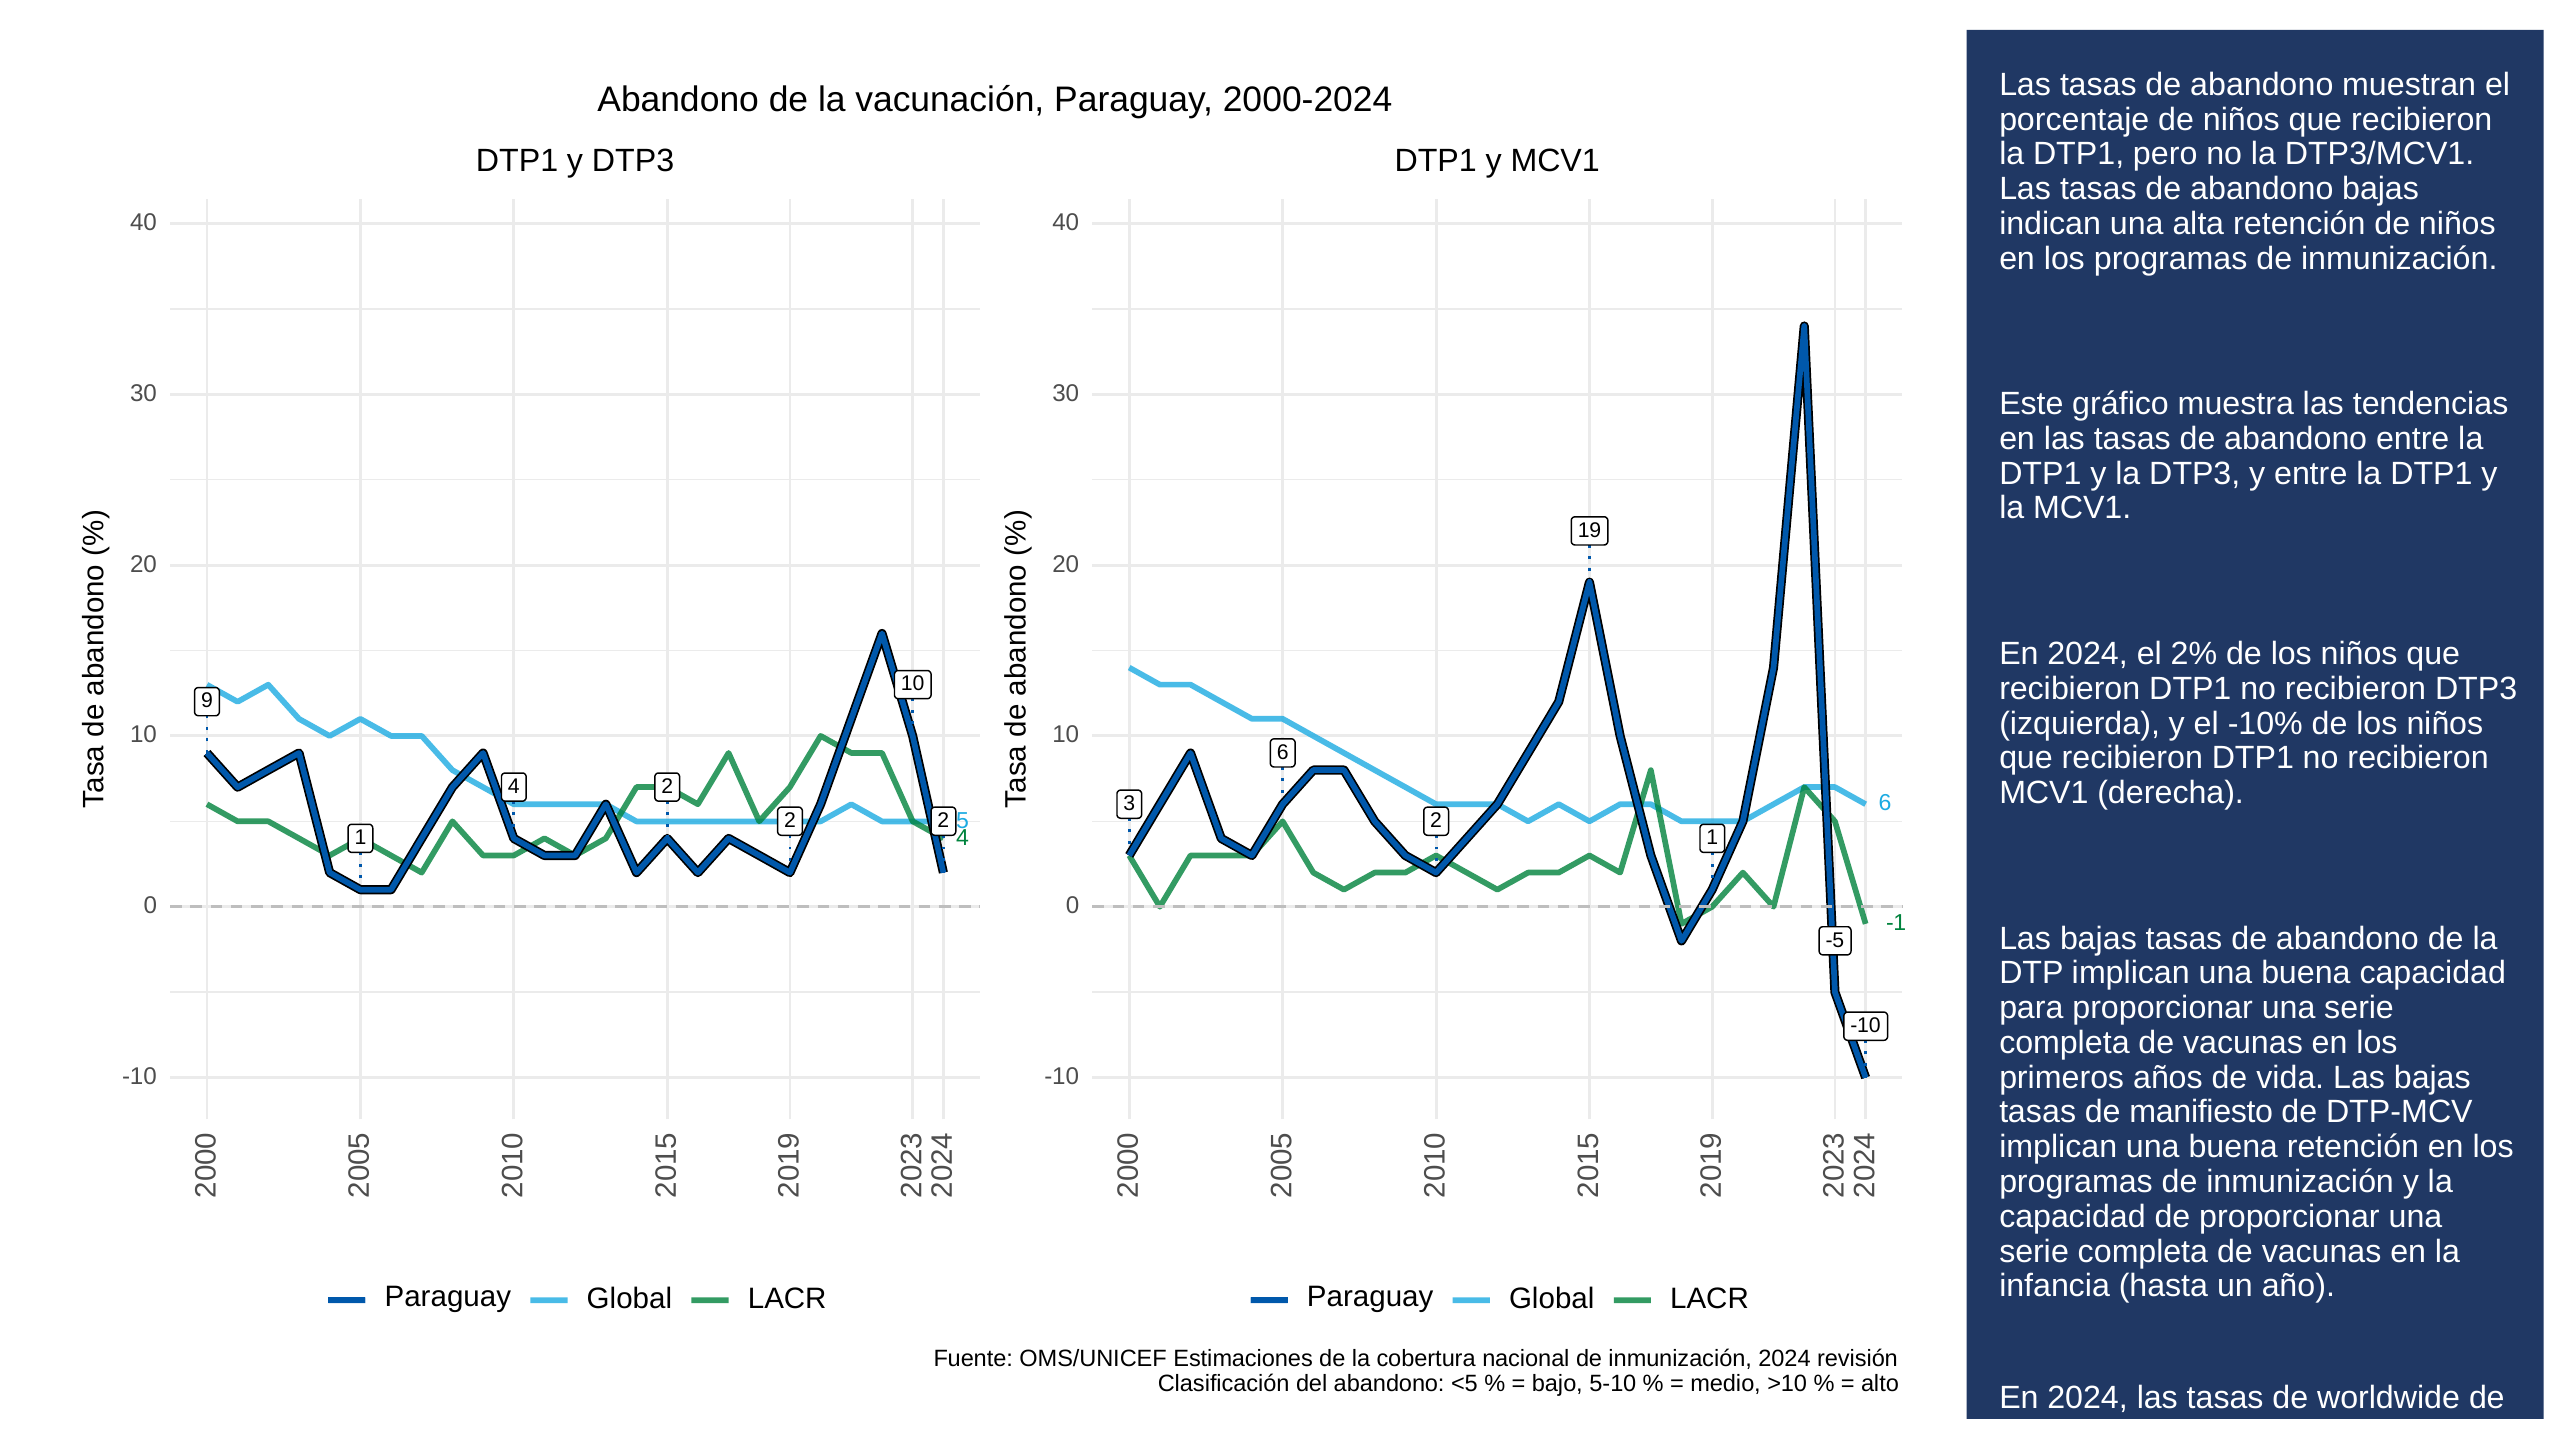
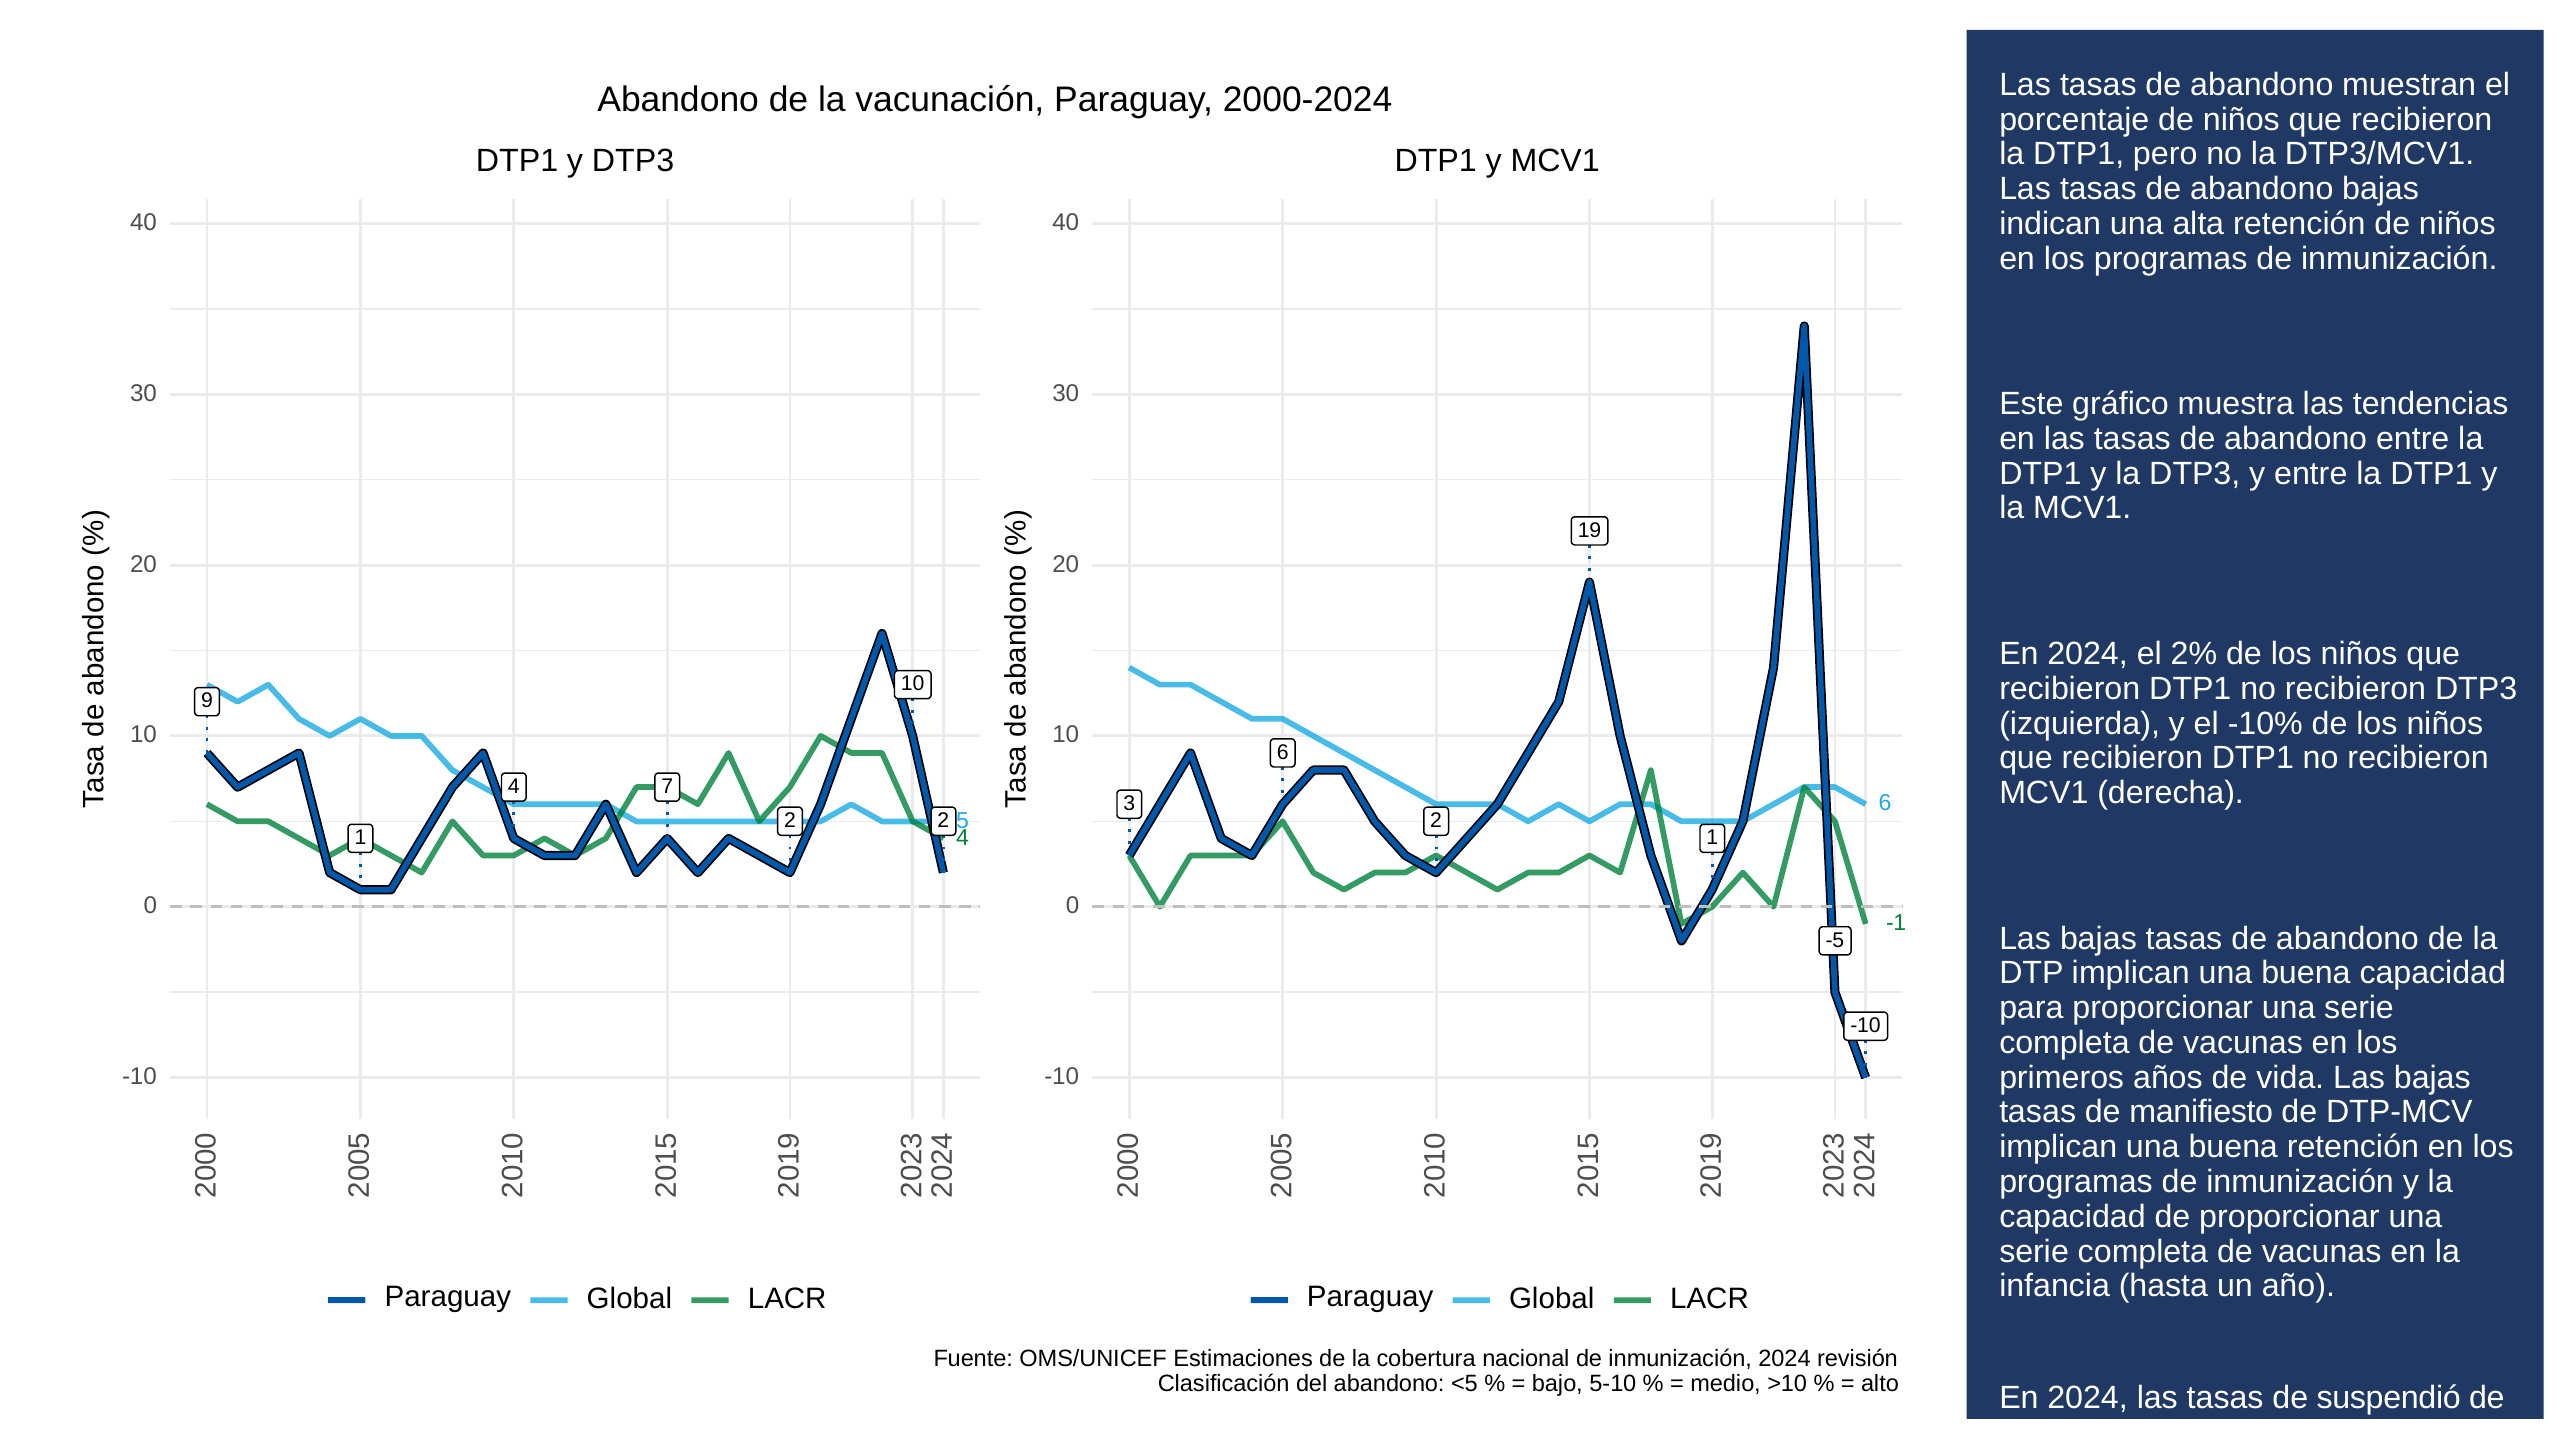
4 2: 2 -> 7 (667, 787)
worldwide: worldwide -> suspendió (2389, 1398)
